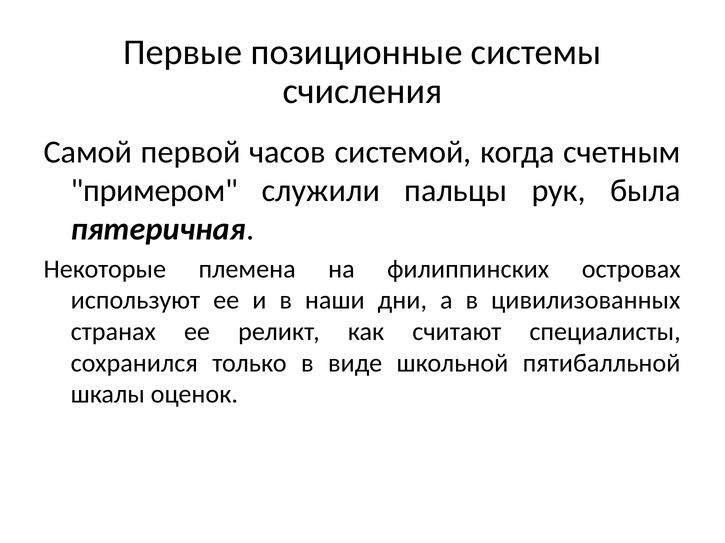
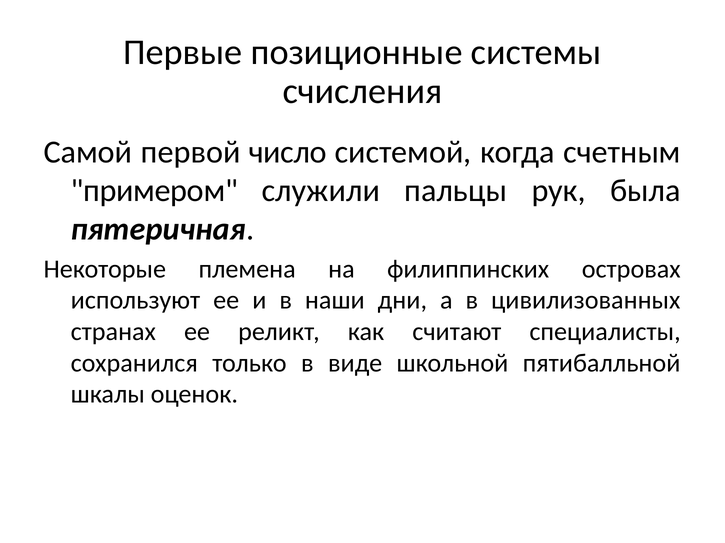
часов: часов -> число (288, 152)
